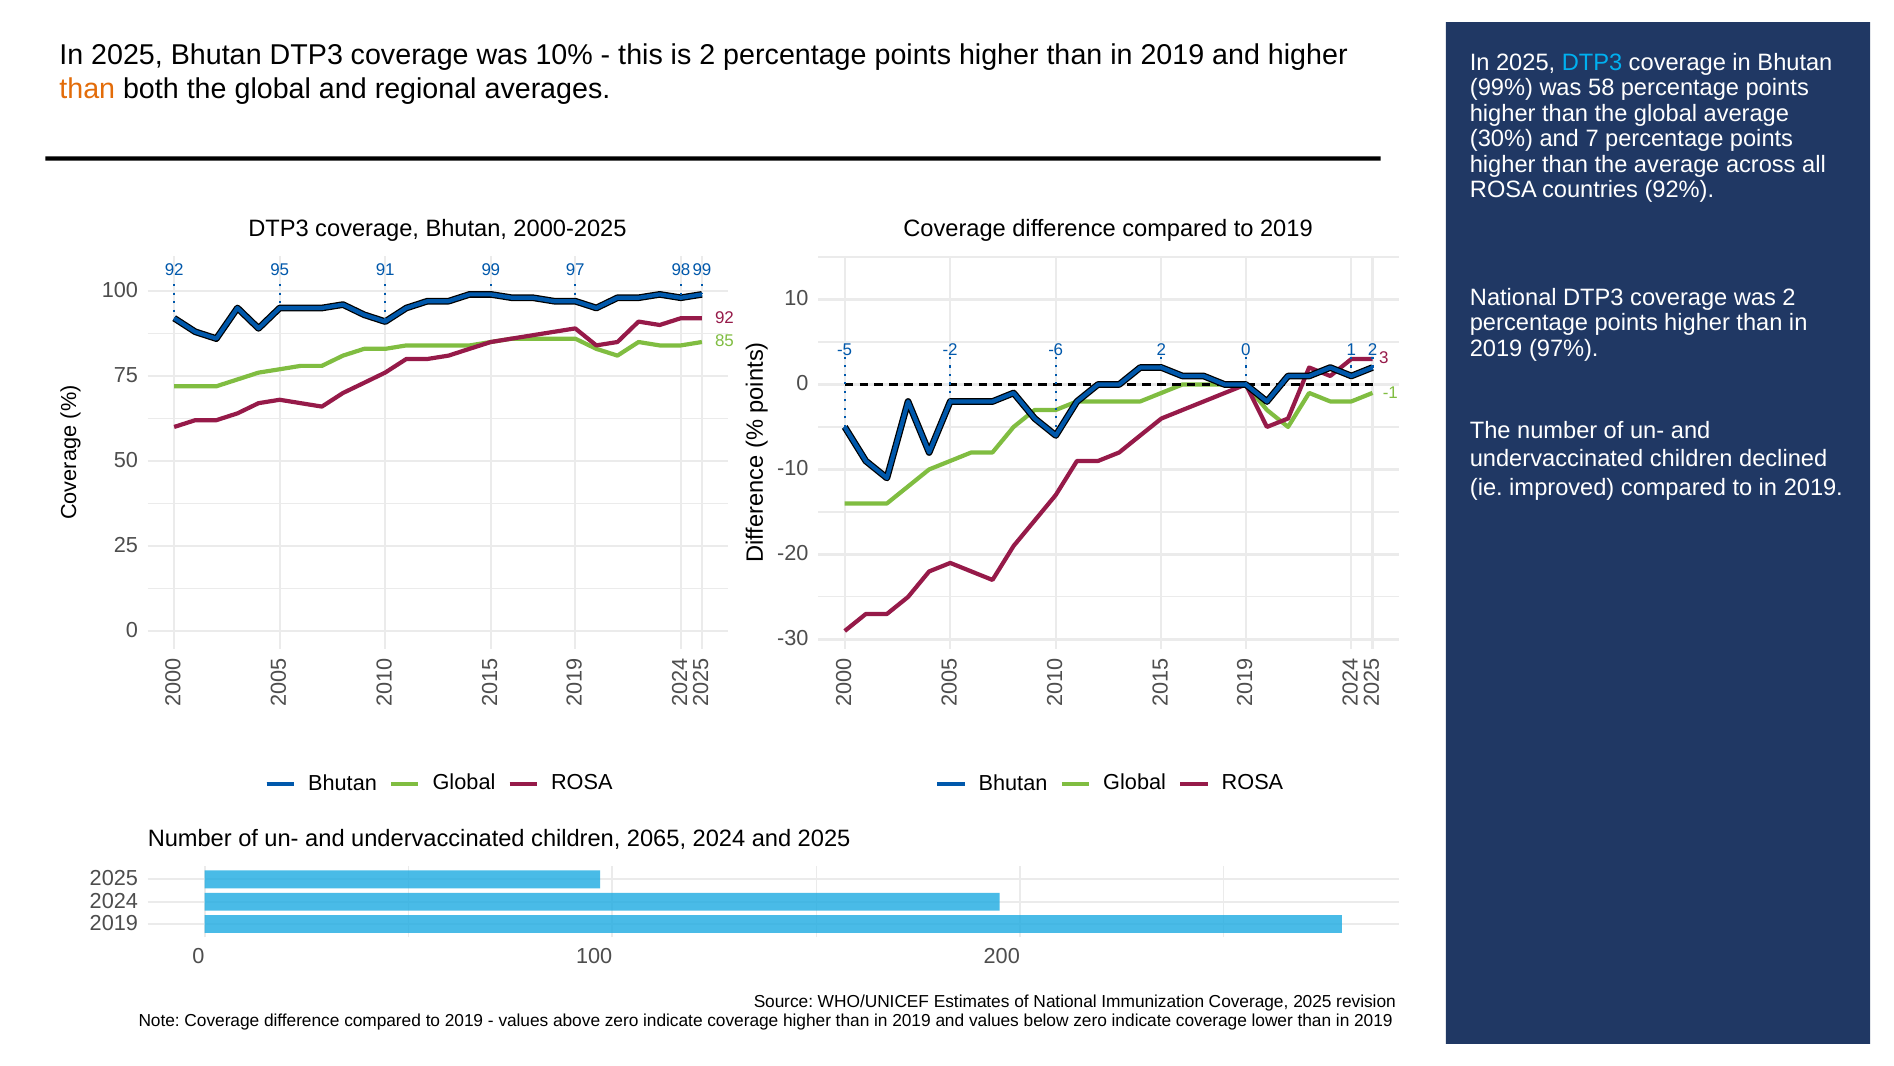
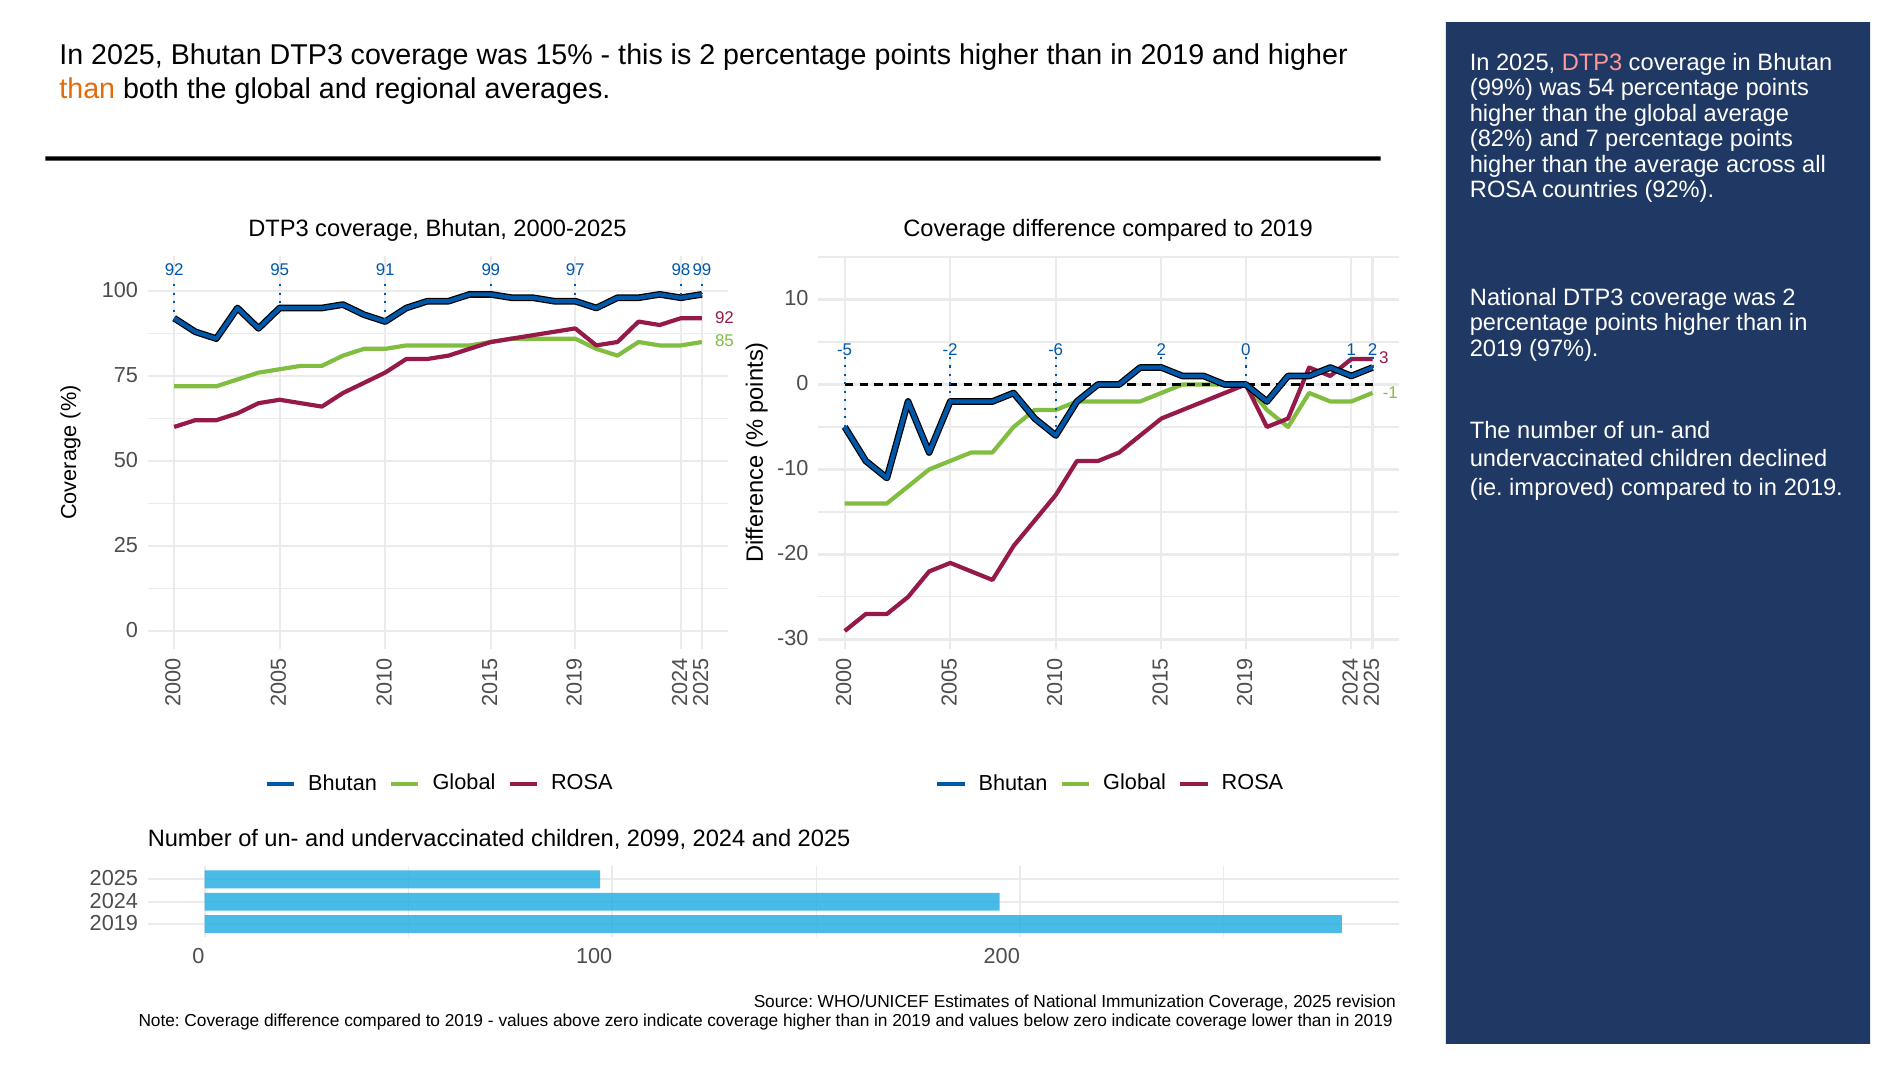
10%: 10% -> 15% (564, 55)
DTP3 colour: light blue -> pink (1592, 62)
58: 58 -> 54 (1601, 88)
30%: 30% -> 82% (1501, 139)
2065: 2065 -> 2099 (656, 839)
